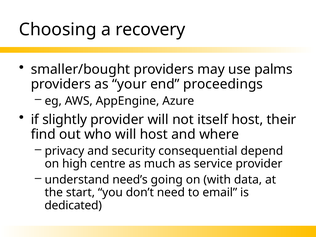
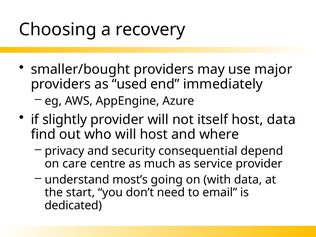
palms: palms -> major (273, 69)
your: your -> used (130, 84)
proceedings: proceedings -> immediately (223, 84)
host their: their -> data (281, 120)
high: high -> care (75, 164)
need’s: need’s -> most’s (130, 180)
